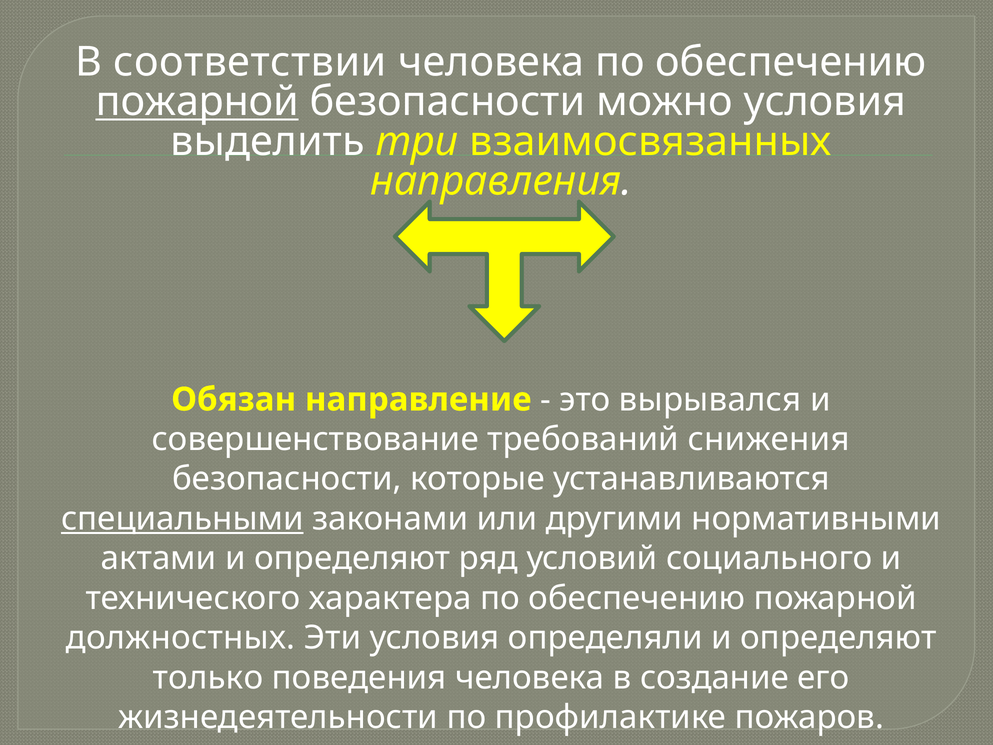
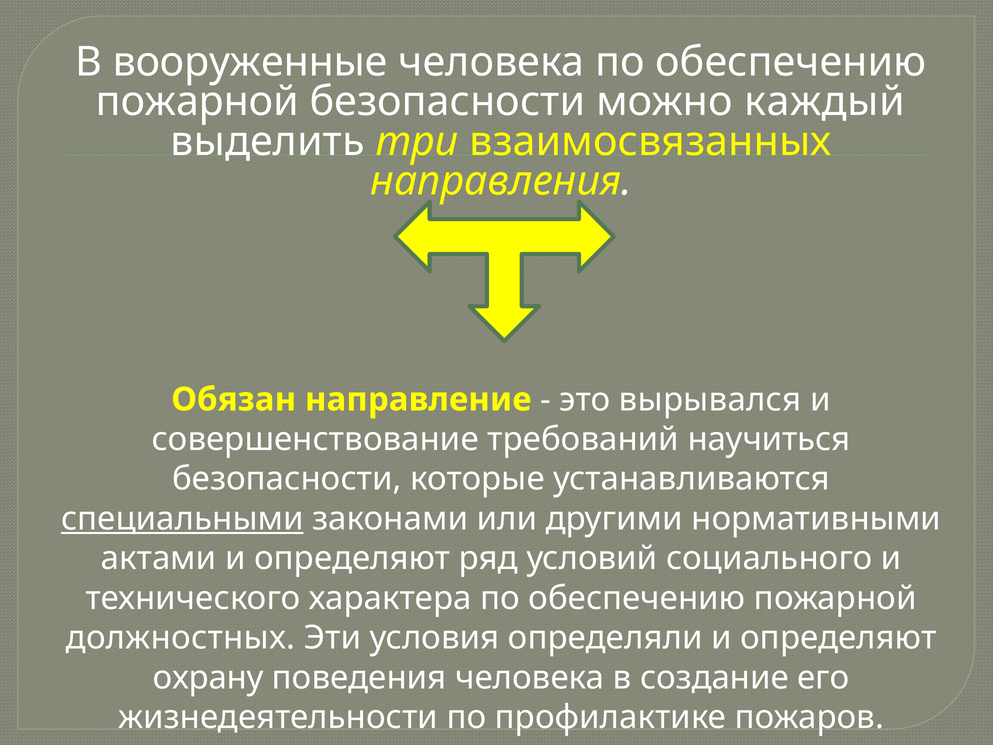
соответствии: соответствии -> вооруженные (250, 62)
пожарной underline: present -> none (197, 102)
можно условия: условия -> каждый (825, 102)
снижения: снижения -> научиться (769, 439)
только: только -> охрану (208, 677)
